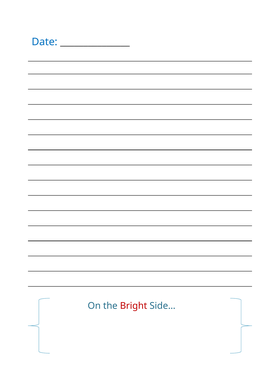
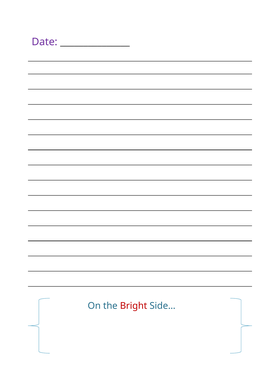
Date colour: blue -> purple (45, 42)
